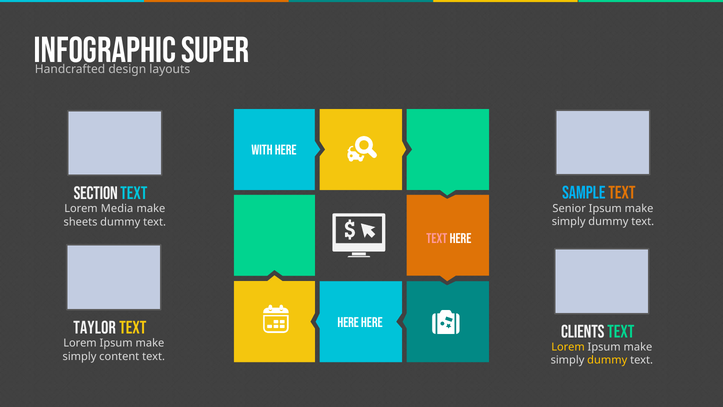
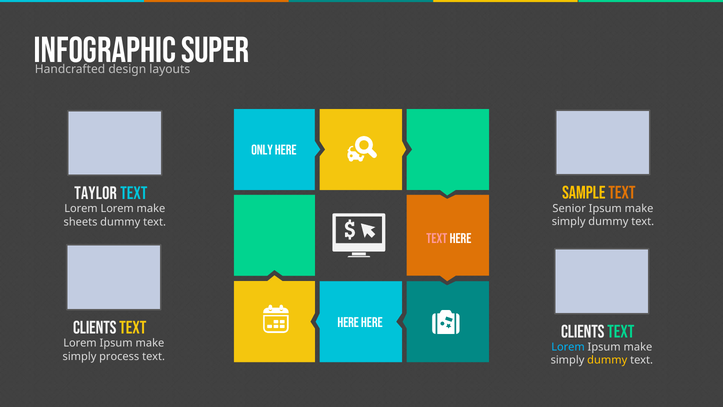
WITH: WITH -> ONLY (262, 150)
SAMPLE colour: light blue -> yellow (584, 193)
SECTION: SECTION -> TAYLOR (96, 193)
Lorem Media: Media -> Lorem (117, 209)
TAYLOR: TAYLOR -> CLIENTS (95, 327)
Lorem colour: yellow -> light blue (568, 347)
content: content -> process (119, 356)
